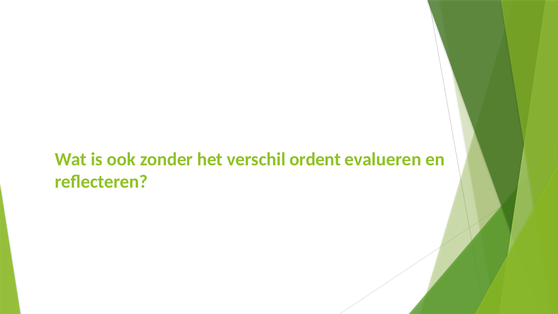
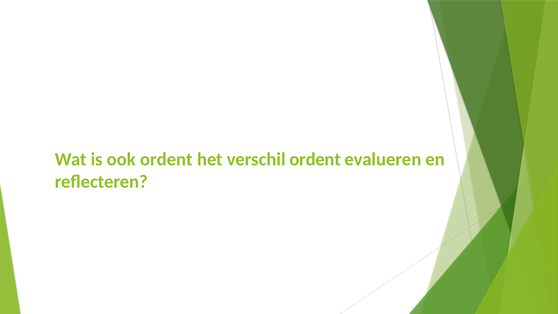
ook zonder: zonder -> ordent (166, 159)
